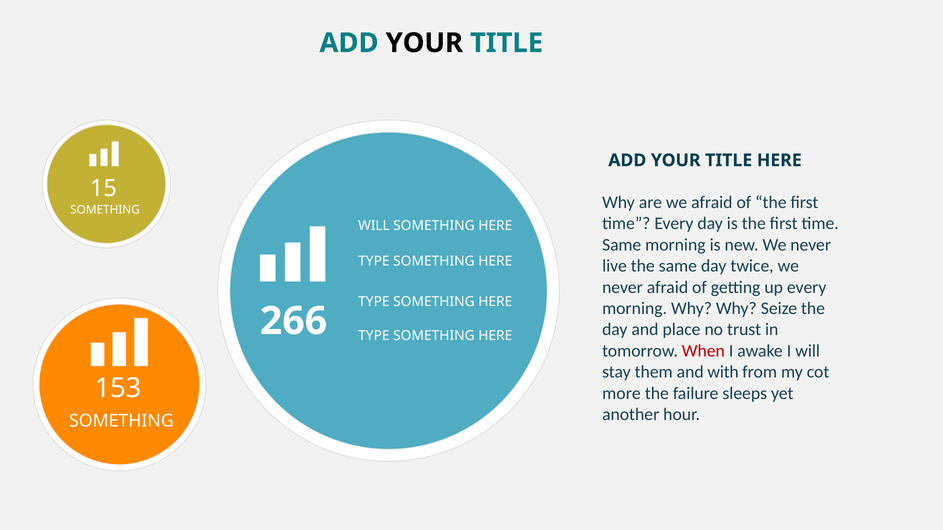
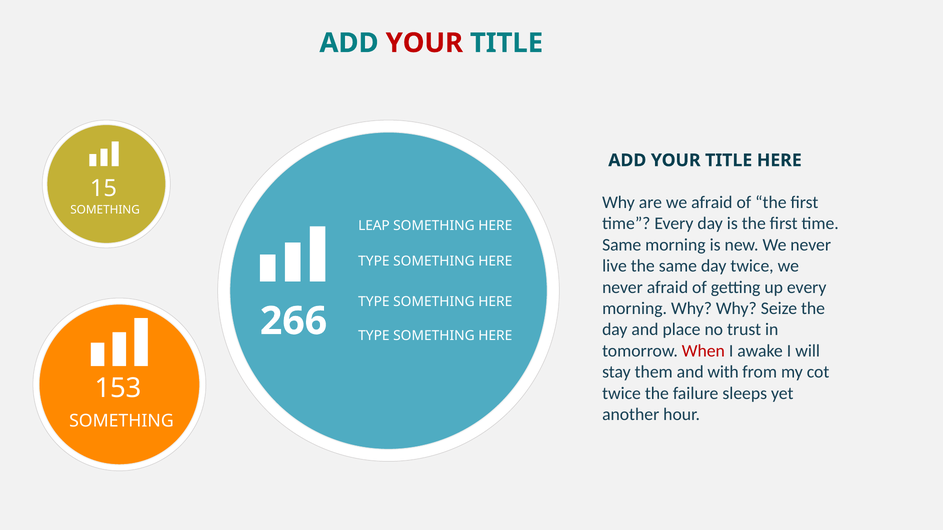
YOUR colour: black -> red (424, 43)
WILL: WILL -> LEAP (374, 226)
more: more -> twice (622, 394)
